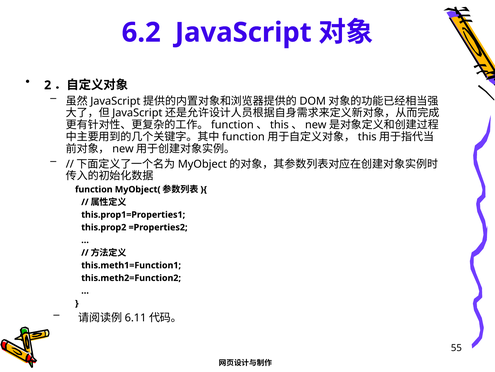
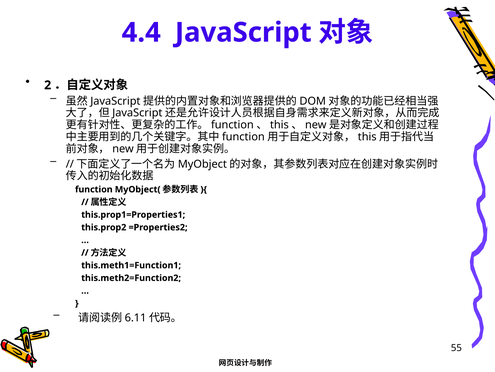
6.2: 6.2 -> 4.4 (141, 32)
